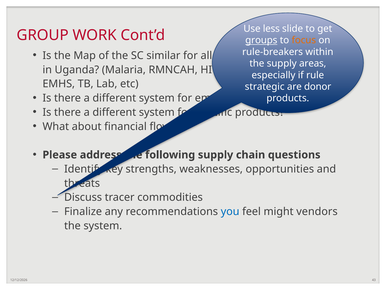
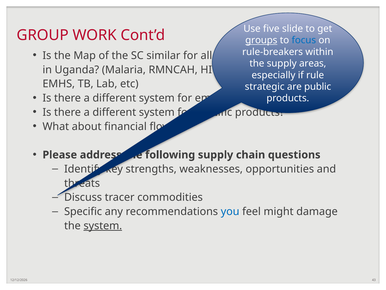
less: less -> five (271, 29)
focus colour: orange -> blue (304, 40)
are donor: donor -> public (318, 87)
Finalize: Finalize -> Specific (83, 211)
vendors: vendors -> damage (317, 211)
system underline: none -> present (103, 225)
